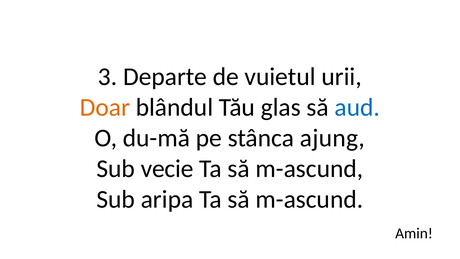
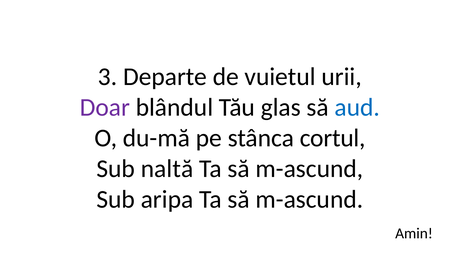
Doar colour: orange -> purple (105, 107)
ajung: ajung -> cortul (333, 138)
vecie: vecie -> naltă (167, 169)
